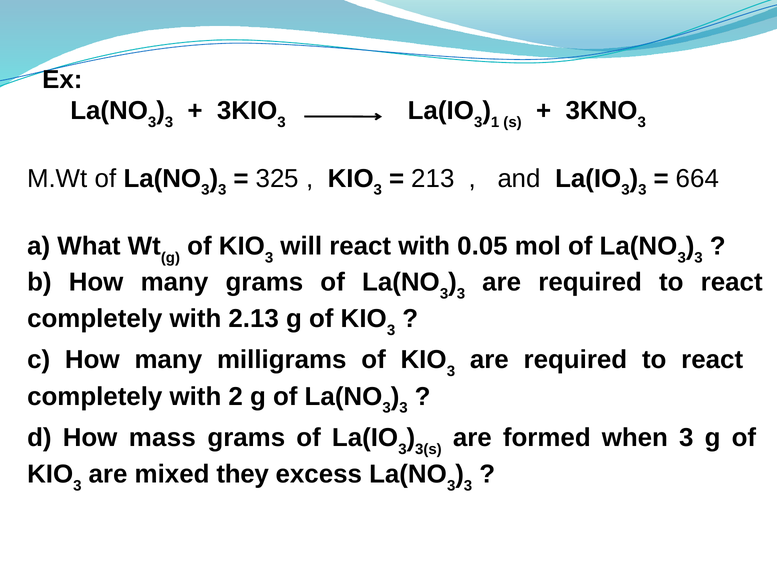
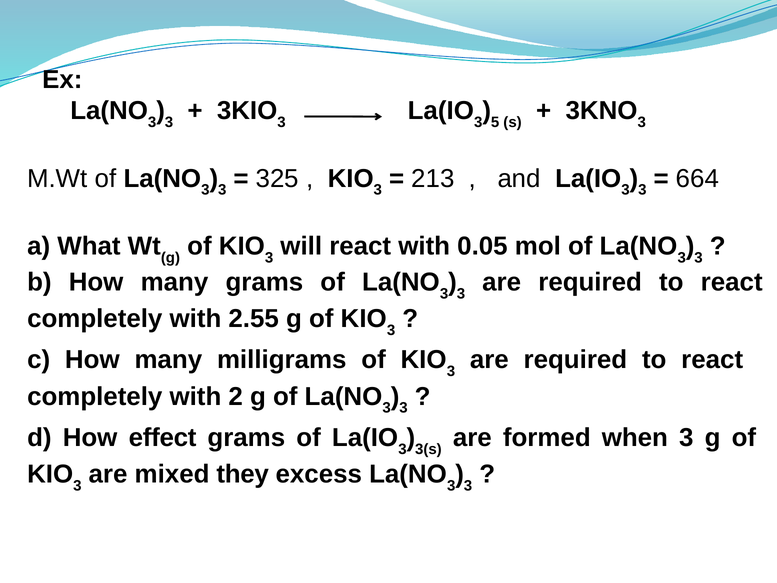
1: 1 -> 5 (495, 122)
2.13: 2.13 -> 2.55 (254, 319)
mass: mass -> effect (163, 437)
